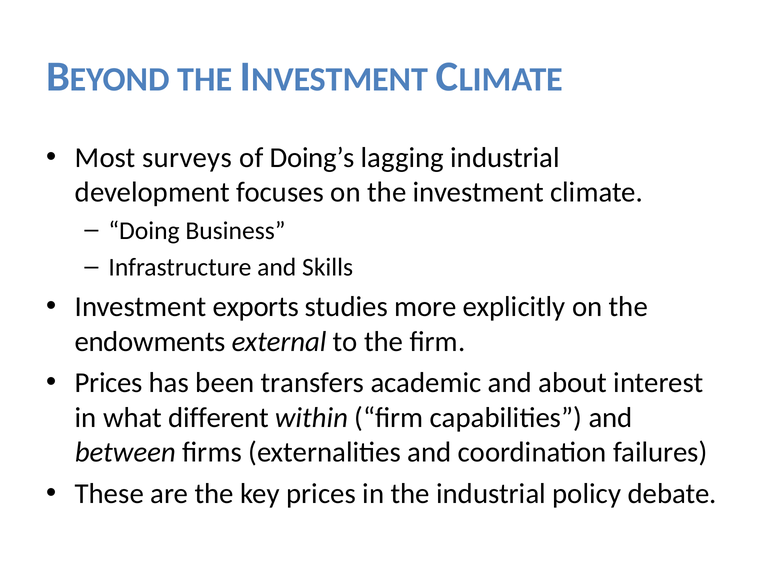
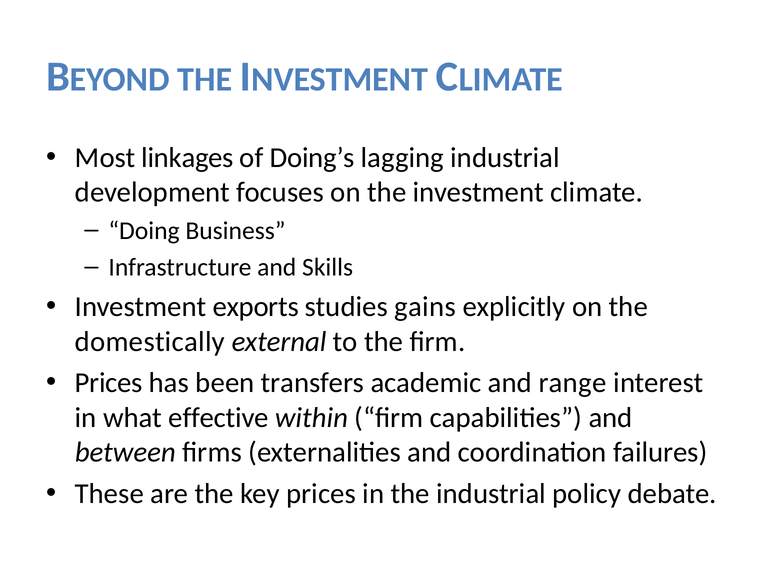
surveys: surveys -> linkages (187, 158)
more: more -> gains (425, 307)
endowments: endowments -> domestically (150, 342)
about: about -> range (573, 383)
different: different -> effective (219, 418)
